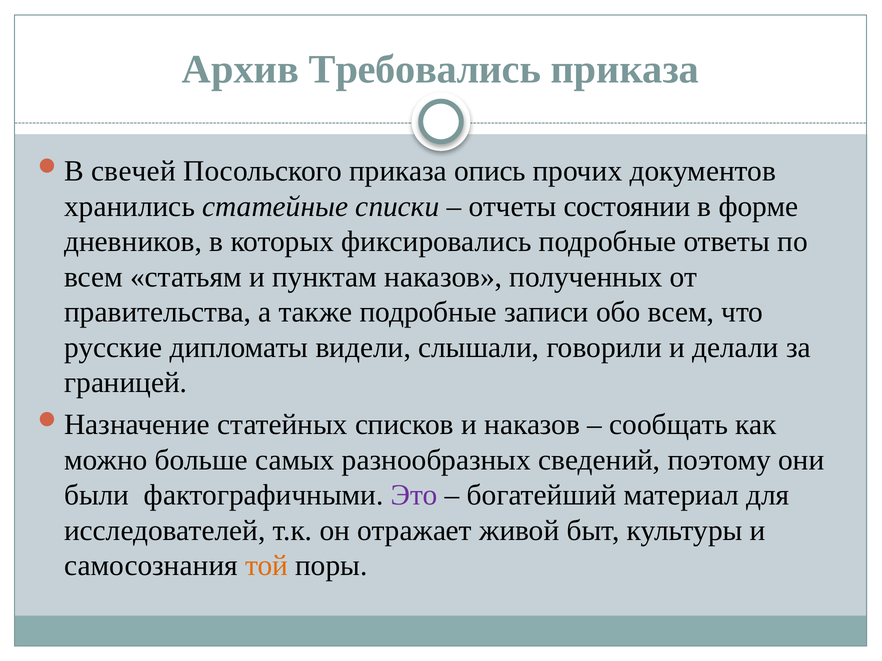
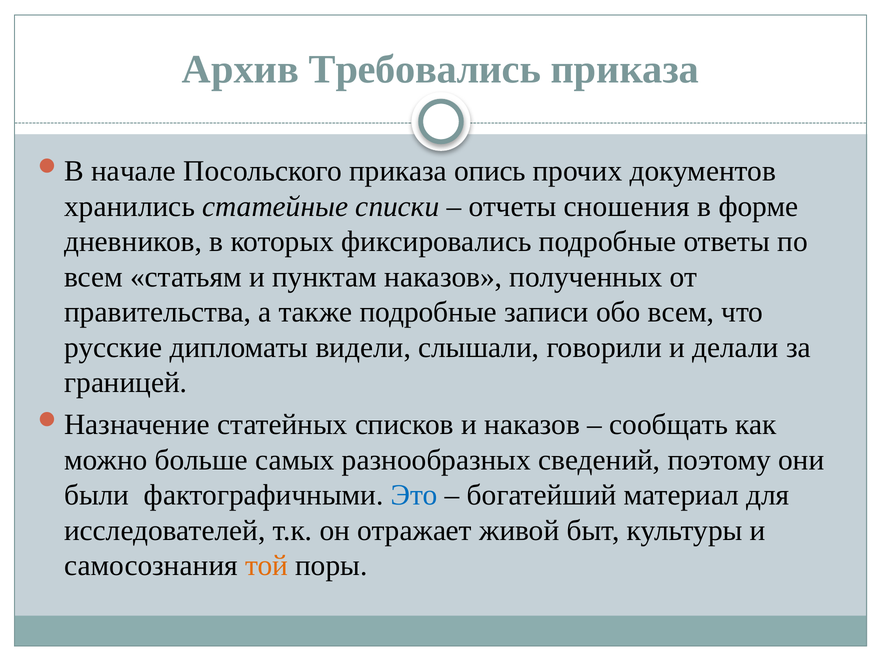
свечей: свечей -> начале (134, 171)
состоянии: состоянии -> сношения (627, 207)
Это colour: purple -> blue (414, 496)
